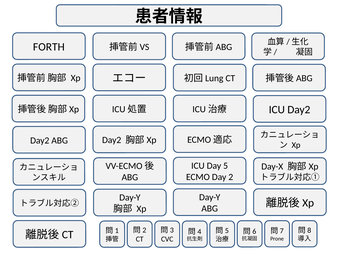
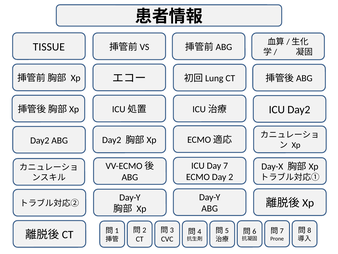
FORTH: FORTH -> TISSUE (49, 47)
5: 5 -> 7 (226, 165)
